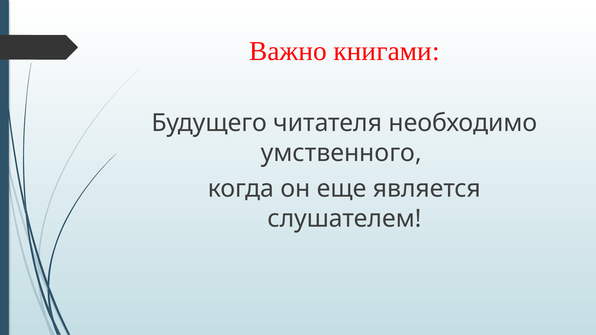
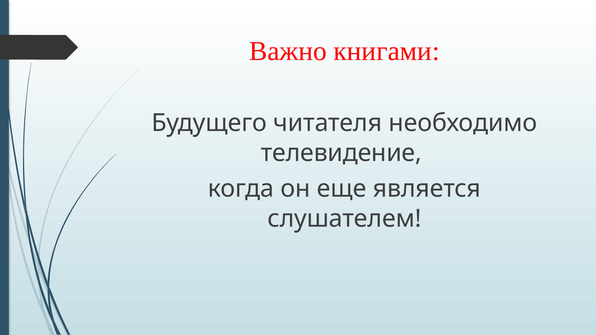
умственного: умственного -> телевидение (341, 153)
